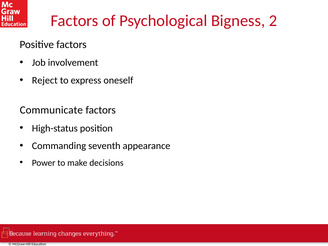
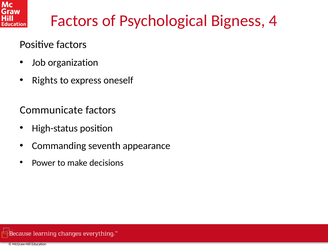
2: 2 -> 4 (273, 21)
involvement: involvement -> organization (73, 63)
Reject: Reject -> Rights (45, 80)
